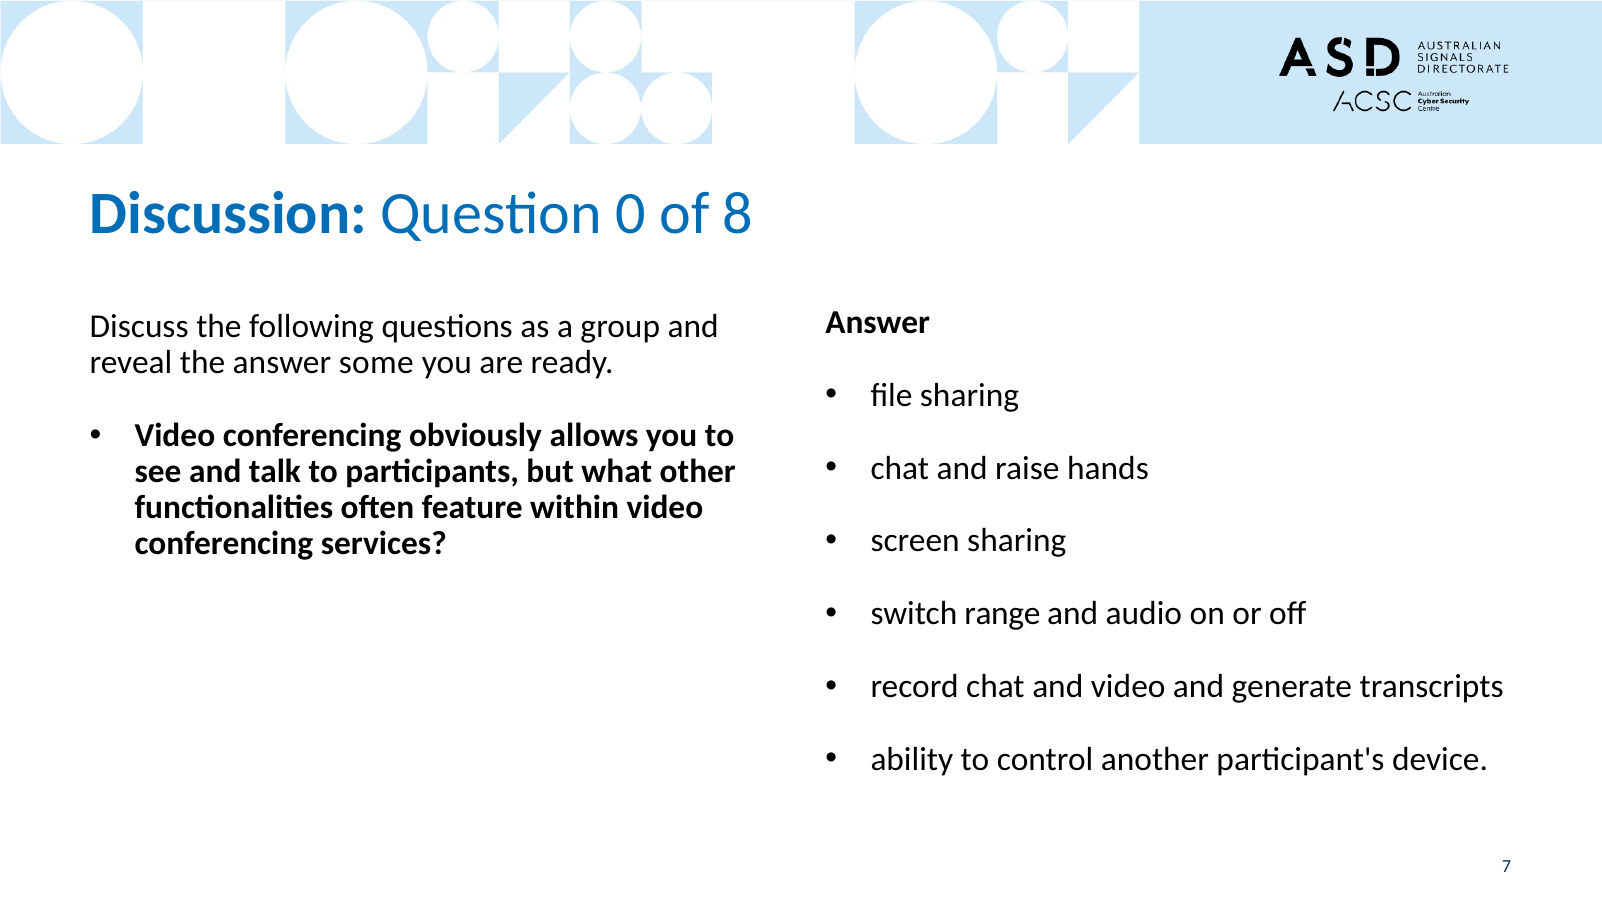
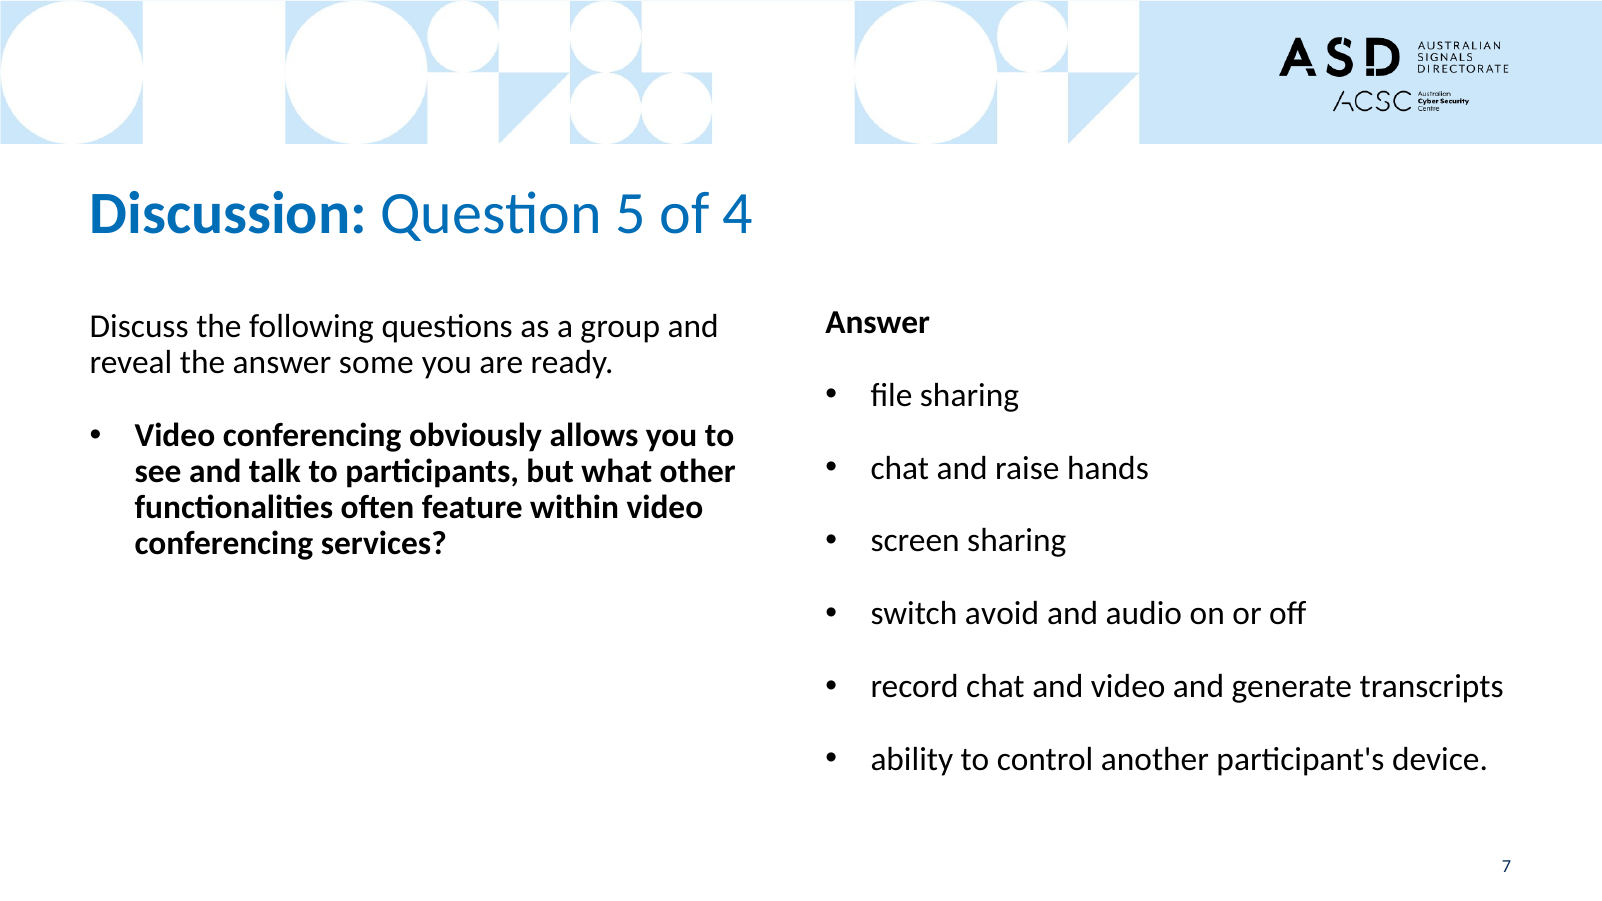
0: 0 -> 5 (631, 214)
8: 8 -> 4 (738, 214)
range: range -> avoid (1002, 614)
